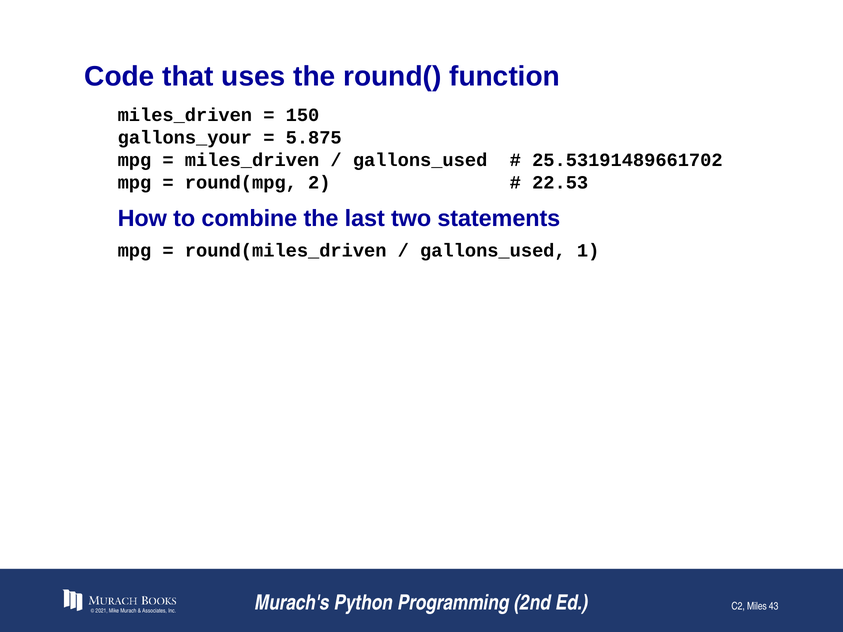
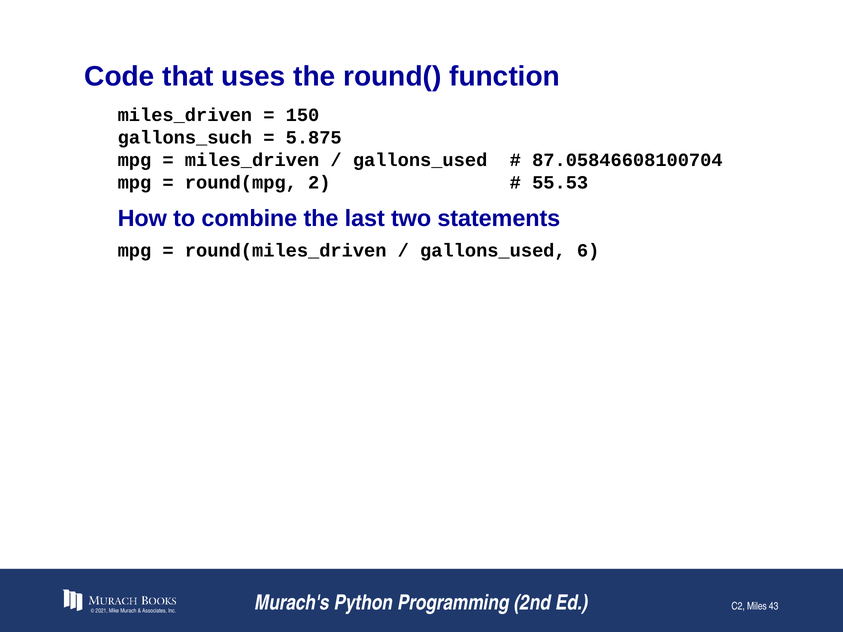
gallons_your: gallons_your -> gallons_such (185, 138)
25.53191489661702: 25.53191489661702 -> 87.05846608100704 (627, 160)
22.53: 22.53 -> 55.53 (560, 183)
1: 1 -> 6 (588, 251)
